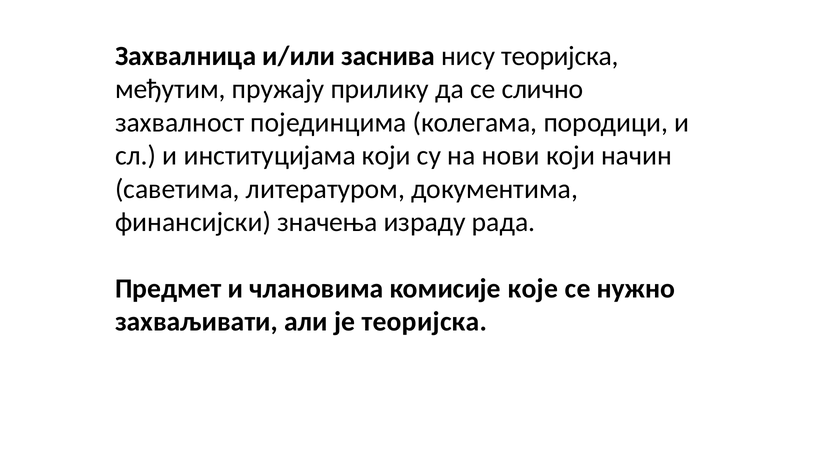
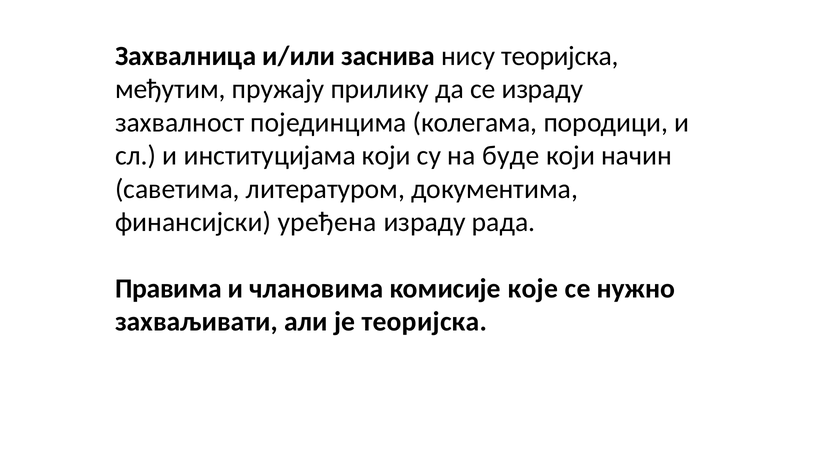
се слично: слично -> израду (542, 89)
нови: нови -> буде (511, 156)
значења: значења -> уређена (327, 222)
Предмет: Предмет -> Правима (168, 288)
